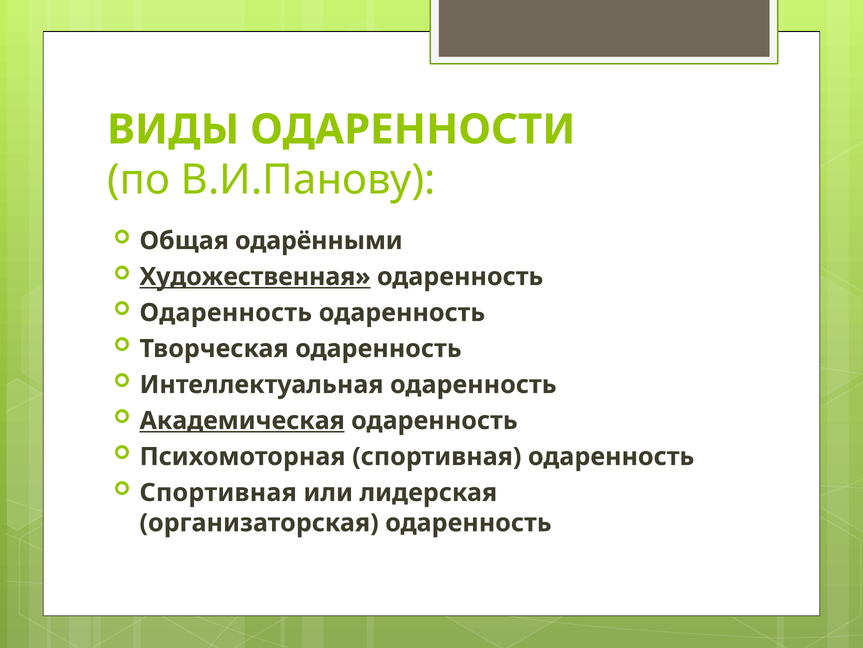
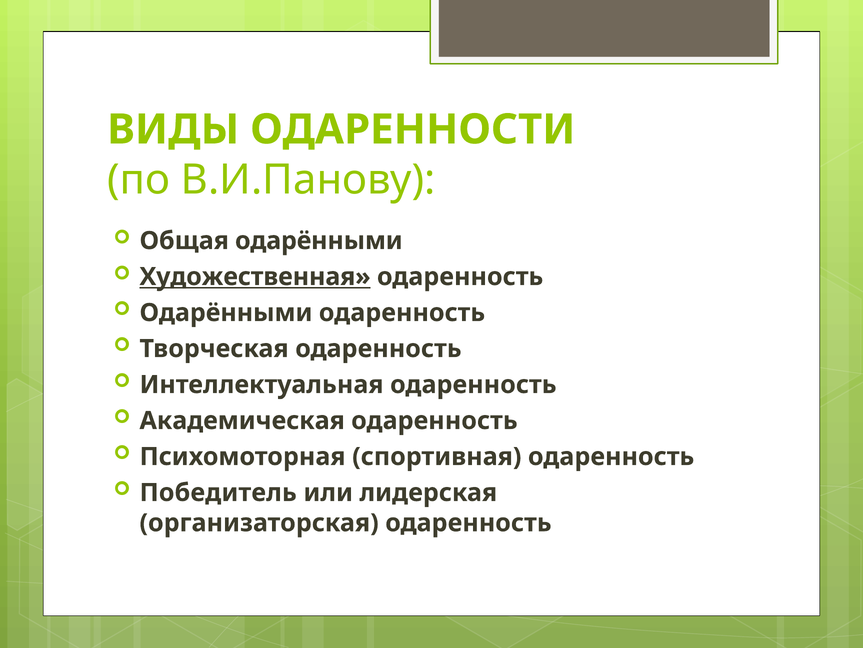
Одаренность: Одаренность -> Одарёнными (226, 312)
Академическая underline: present -> none (242, 420)
Спортивная: Спортивная -> Победитель (218, 492)
